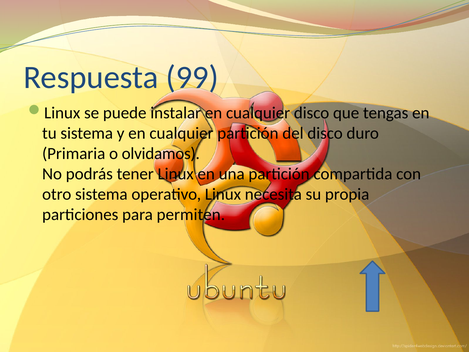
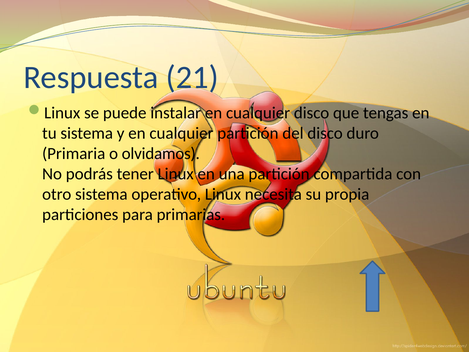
99: 99 -> 21 (192, 77)
permiten: permiten -> primarias (191, 214)
